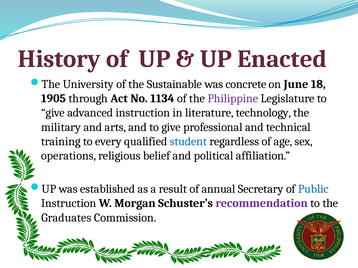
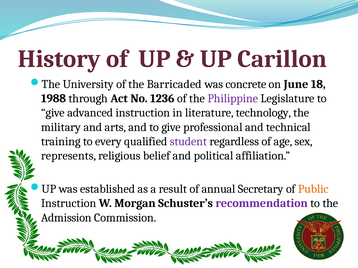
Enacted: Enacted -> Carillon (282, 59)
Sustainable: Sustainable -> Barricaded (174, 84)
1905: 1905 -> 1988 (54, 99)
1134: 1134 -> 1236 (162, 99)
student colour: blue -> purple (188, 142)
operations: operations -> represents (69, 156)
Public colour: blue -> orange (313, 189)
Graduates: Graduates -> Admission (66, 218)
